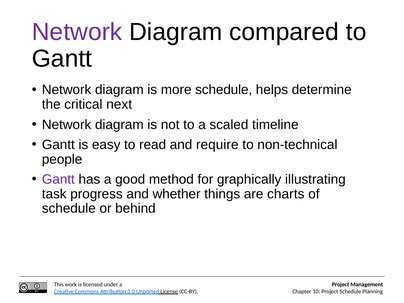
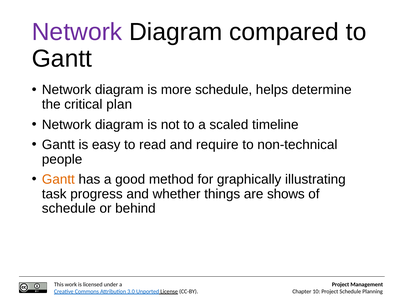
next: next -> plan (119, 104)
Gantt colour: purple -> orange (58, 179)
charts: charts -> shows (286, 194)
